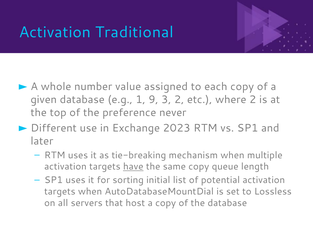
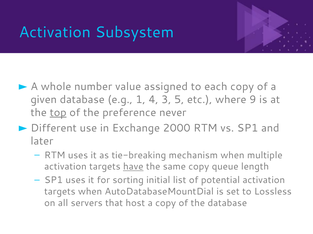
Traditional: Traditional -> Subsystem (135, 32)
9: 9 -> 4 (153, 100)
3 2: 2 -> 5 (179, 100)
where 2: 2 -> 9 (253, 100)
top underline: none -> present (58, 113)
2023: 2023 -> 2000 (177, 128)
